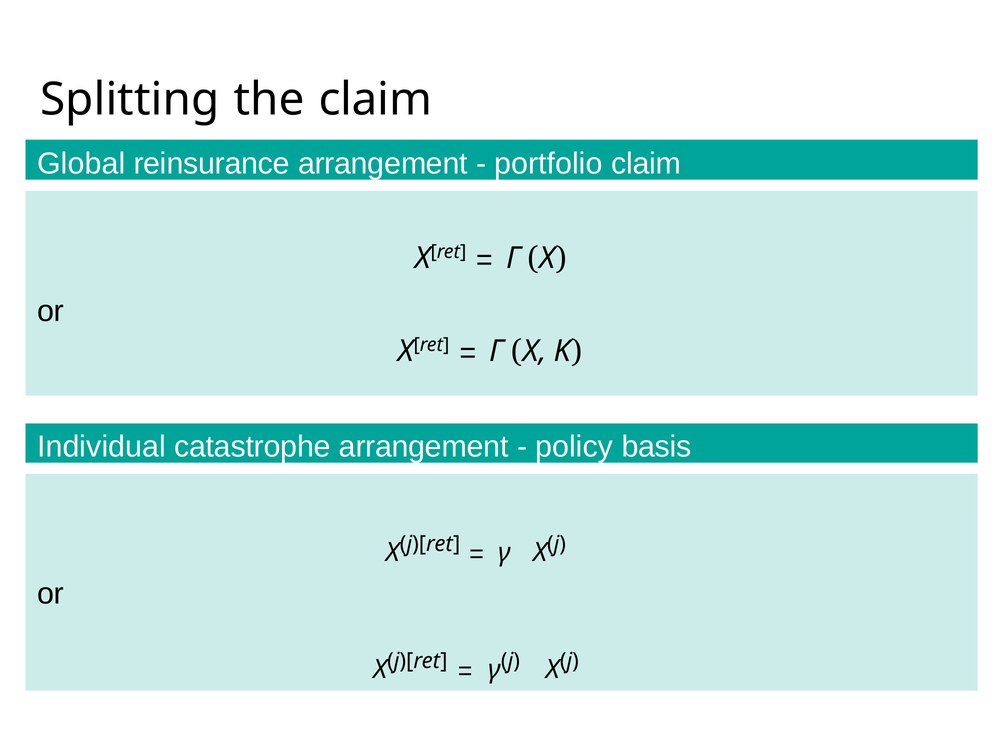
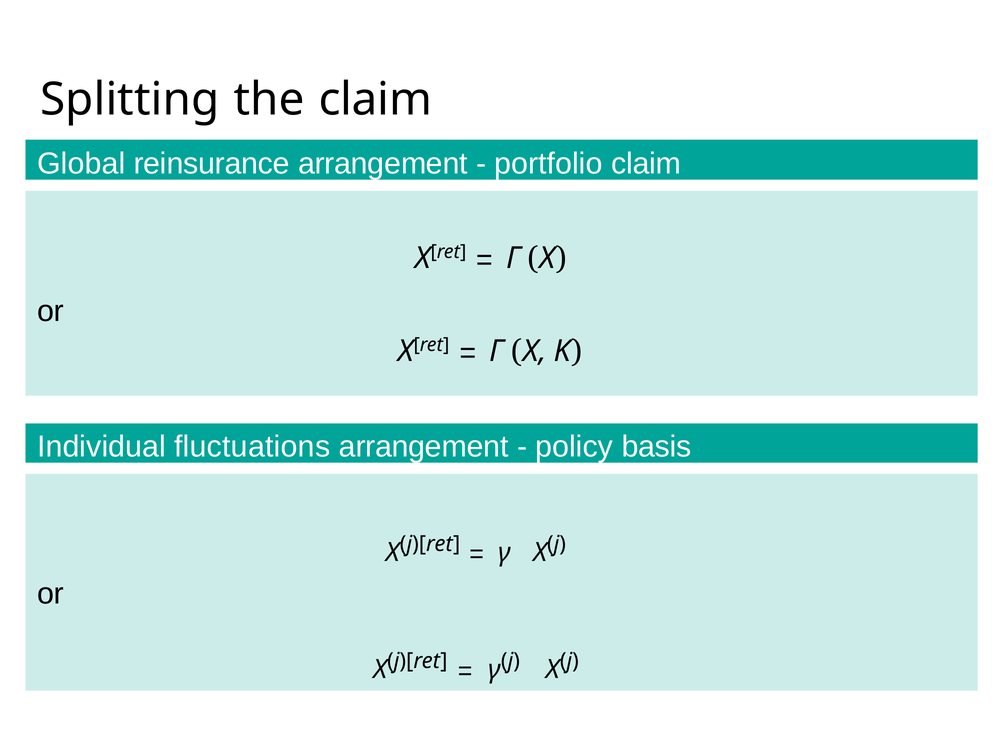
catastrophe: catastrophe -> fluctuations (252, 447)
